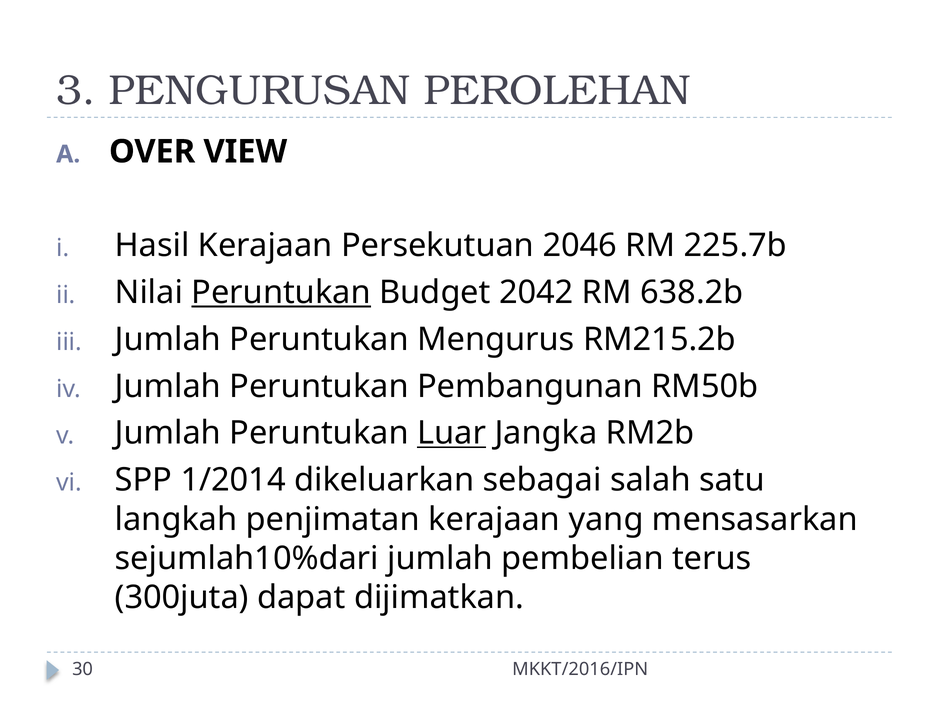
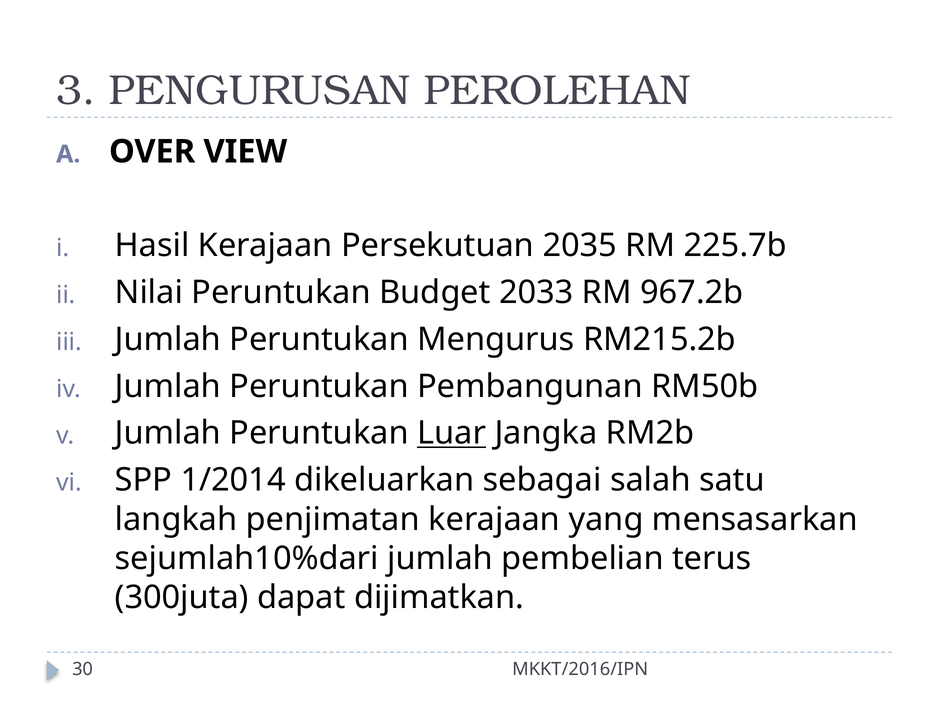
2046: 2046 -> 2035 (580, 246)
Peruntukan underline: present -> none (281, 293)
2042: 2042 -> 2033 (536, 293)
638.2b: 638.2b -> 967.2b (692, 293)
